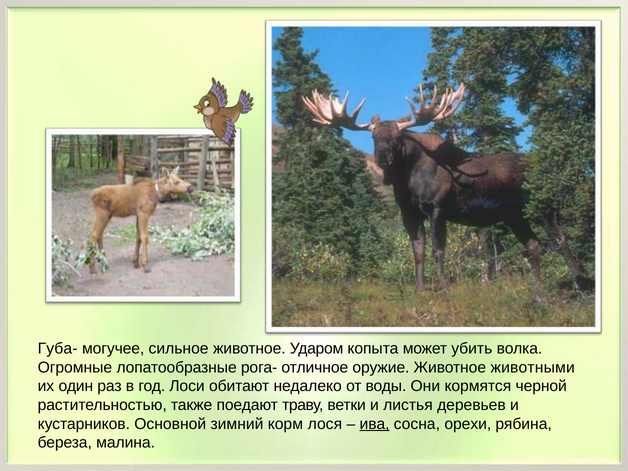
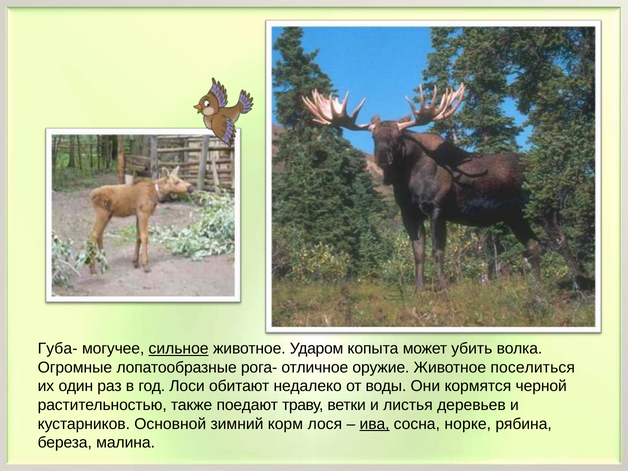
сильное underline: none -> present (179, 349)
животными: животными -> поселиться (533, 367)
орехи: орехи -> норке (468, 424)
